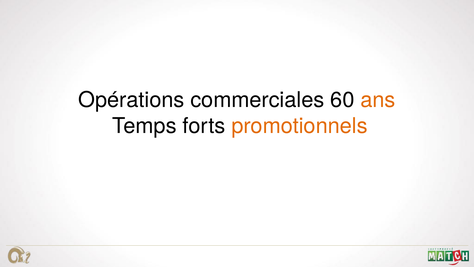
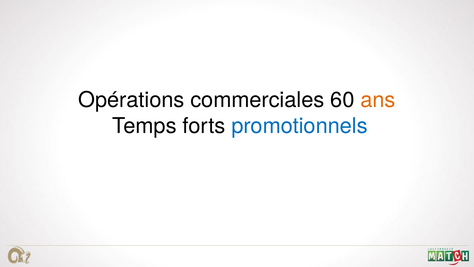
promotionnels colour: orange -> blue (299, 126)
